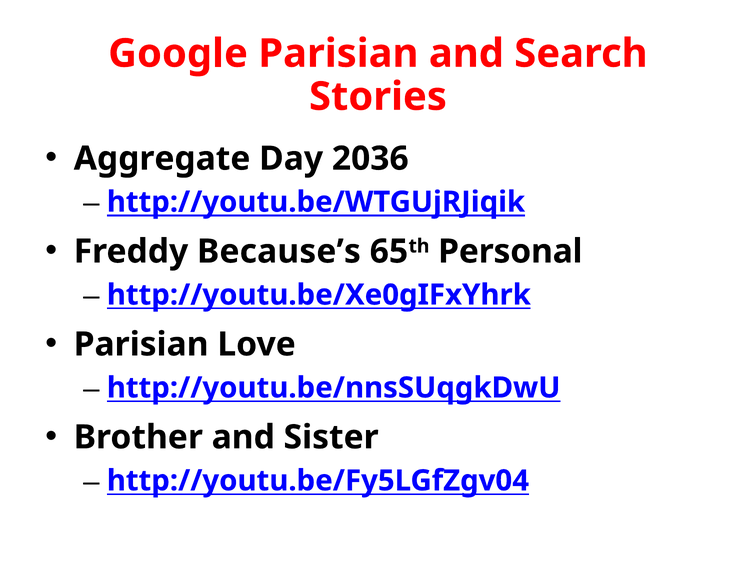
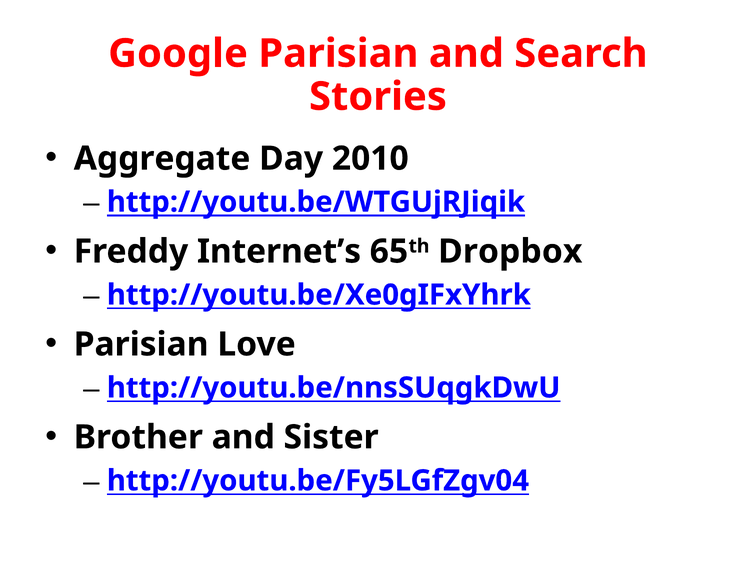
2036: 2036 -> 2010 (370, 159)
Because’s: Because’s -> Internet’s (279, 251)
Personal: Personal -> Dropbox (510, 251)
